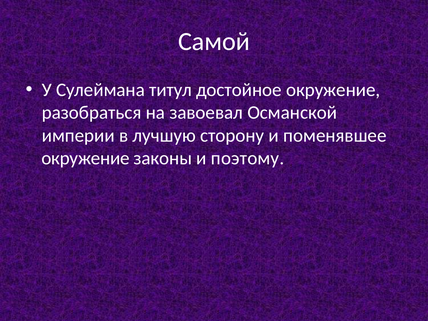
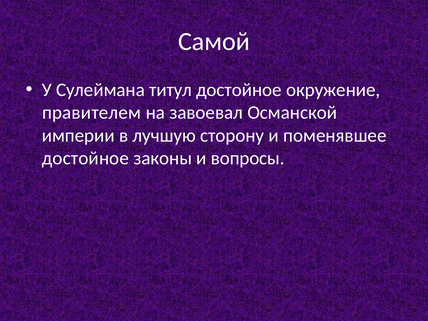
разобраться: разобраться -> правителем (92, 113)
окружение: окружение -> достойное (85, 158)
поэтому: поэтому -> вопросы (248, 158)
